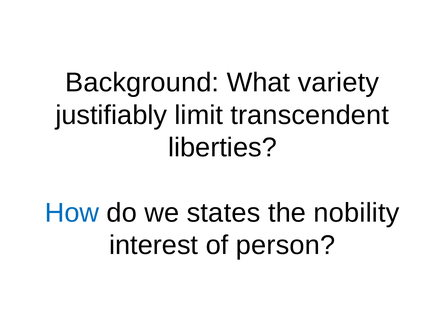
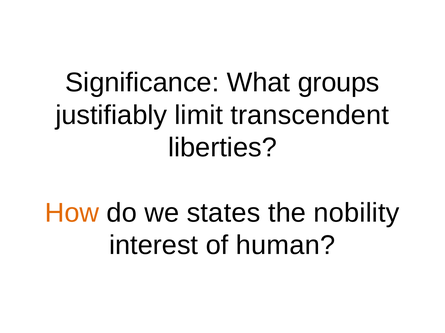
Background: Background -> Significance (142, 83)
variety: variety -> groups (339, 83)
How colour: blue -> orange (72, 213)
person: person -> human (286, 246)
